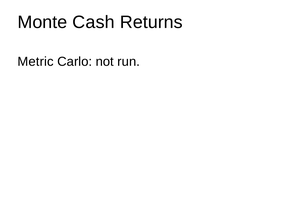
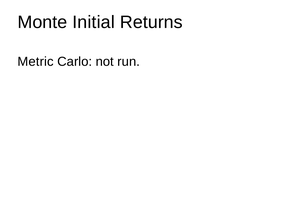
Cash: Cash -> Initial (94, 22)
